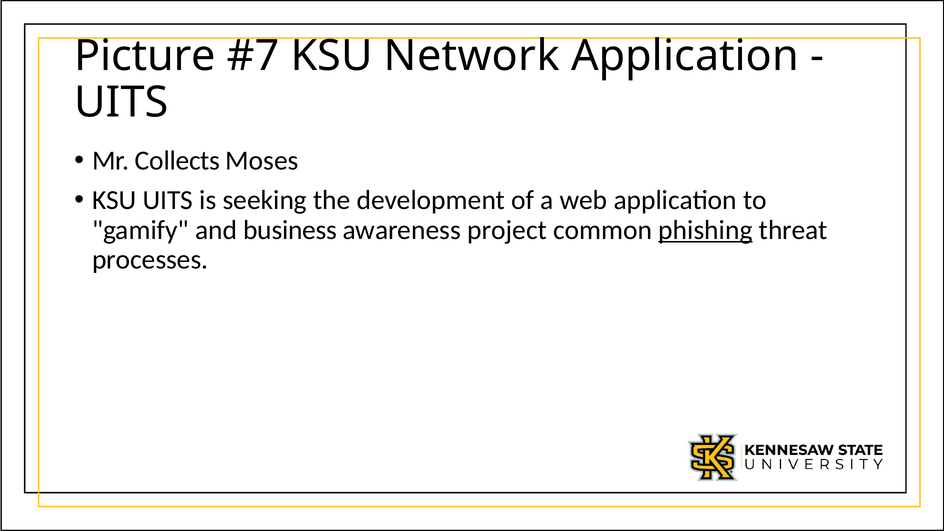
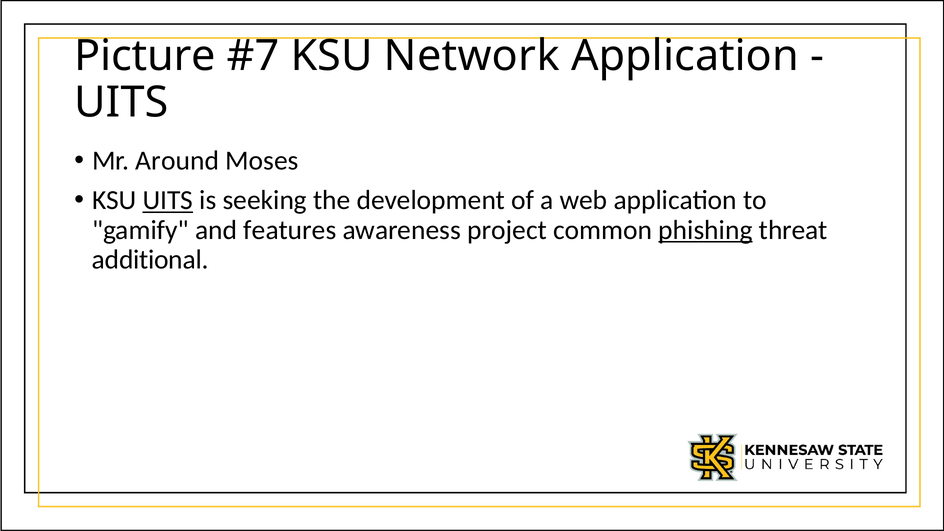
Collects: Collects -> Around (177, 161)
UITS underline: none -> present (168, 200)
business: business -> features (290, 230)
processes: processes -> additional (150, 260)
